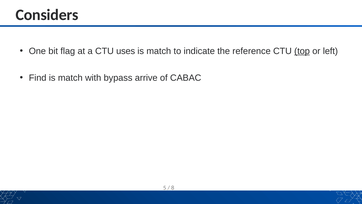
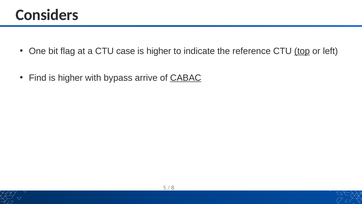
uses: uses -> case (126, 51)
match: match -> higher (159, 51)
match: match -> higher (70, 78)
CABAC underline: none -> present (186, 78)
